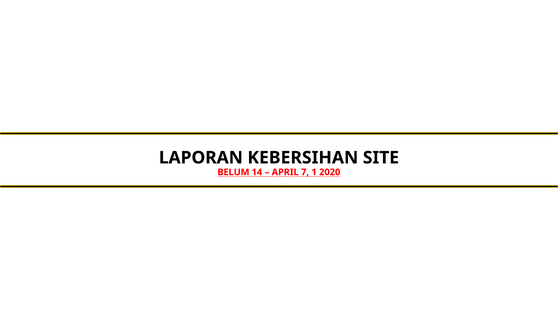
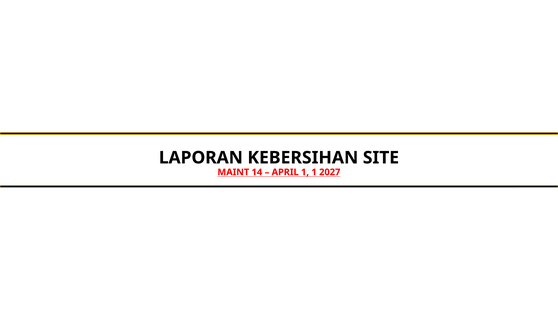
BELUM: BELUM -> MAINT (233, 172)
APRIL 7: 7 -> 1 (305, 172)
2020: 2020 -> 2027 (330, 172)
